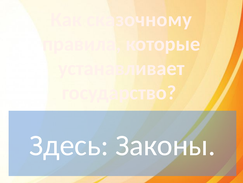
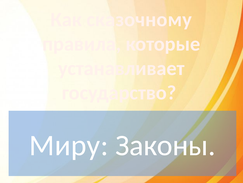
Здесь: Здесь -> Миру (69, 145)
